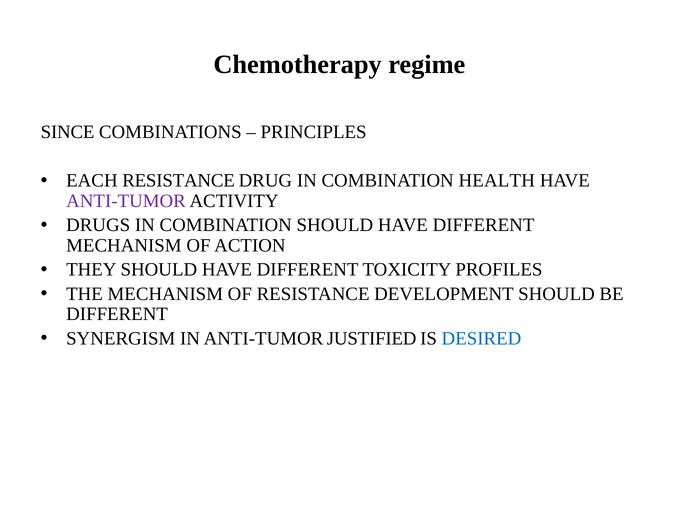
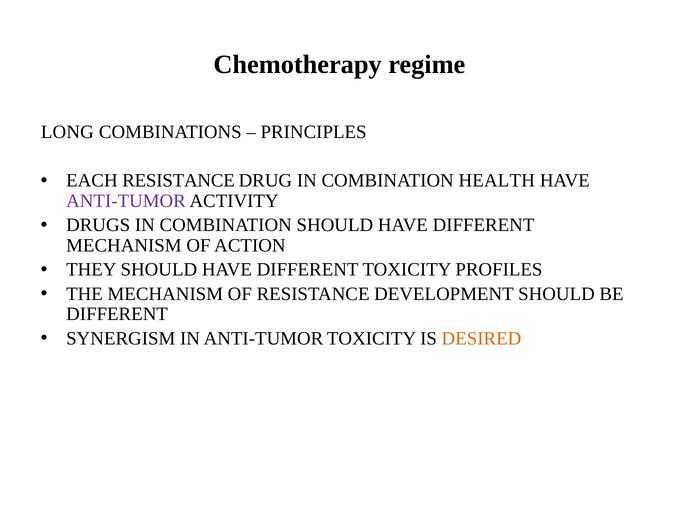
SINCE: SINCE -> LONG (67, 132)
ANTI-TUMOR JUSTIFIED: JUSTIFIED -> TOXICITY (372, 339)
DESIRED colour: blue -> orange (481, 339)
